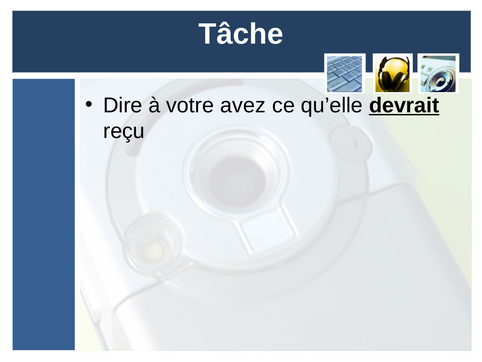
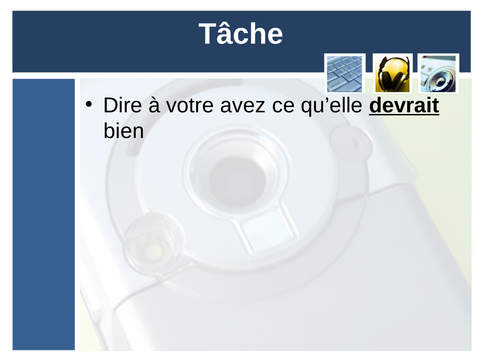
reçu: reçu -> bien (124, 131)
